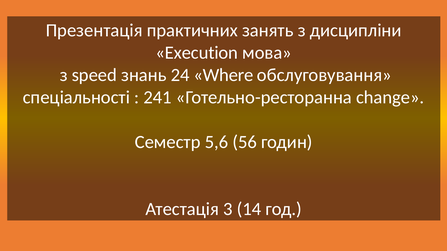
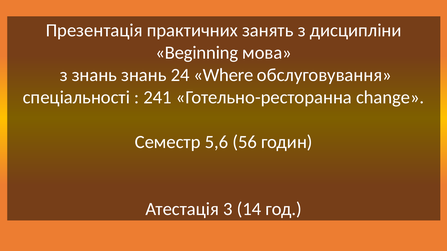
Execution: Execution -> Beginning (197, 53)
з speed: speed -> знань (94, 75)
